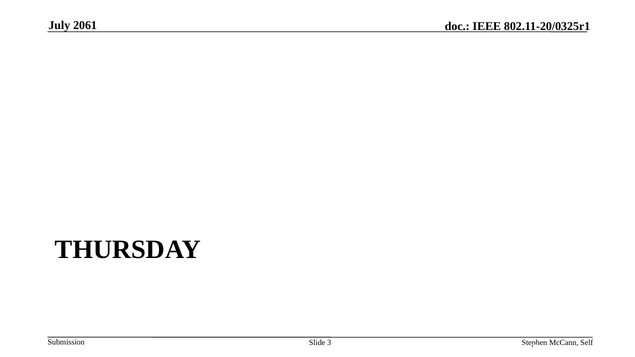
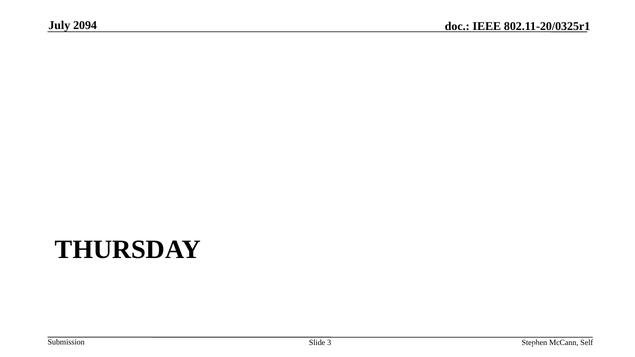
2061: 2061 -> 2094 (85, 25)
